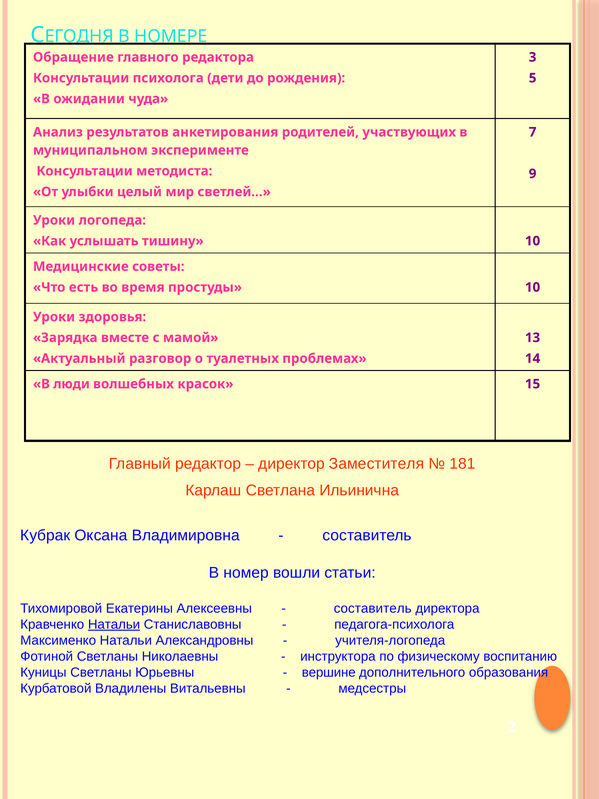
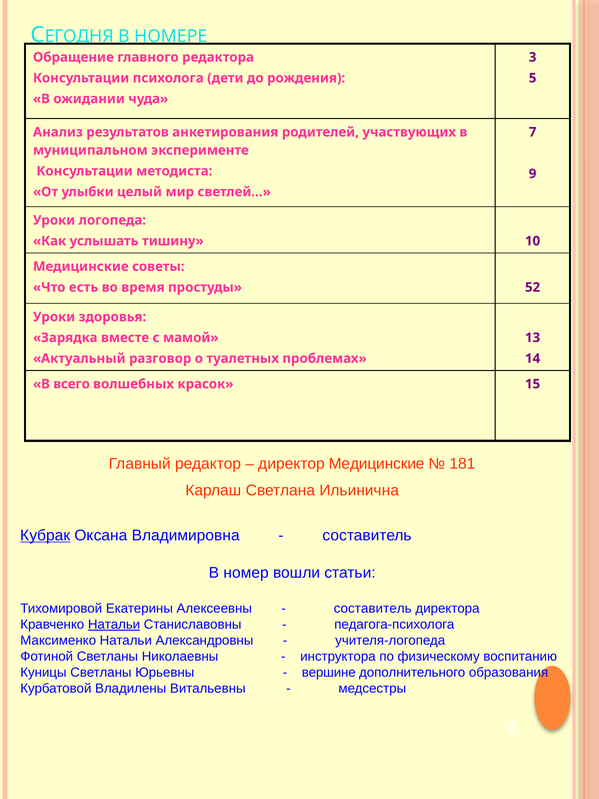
простуды 10: 10 -> 52 (533, 287)
люди: люди -> всего (72, 384)
директор Заместителя: Заместителя -> Медицинские (377, 464)
Кубрак underline: none -> present (45, 535)
